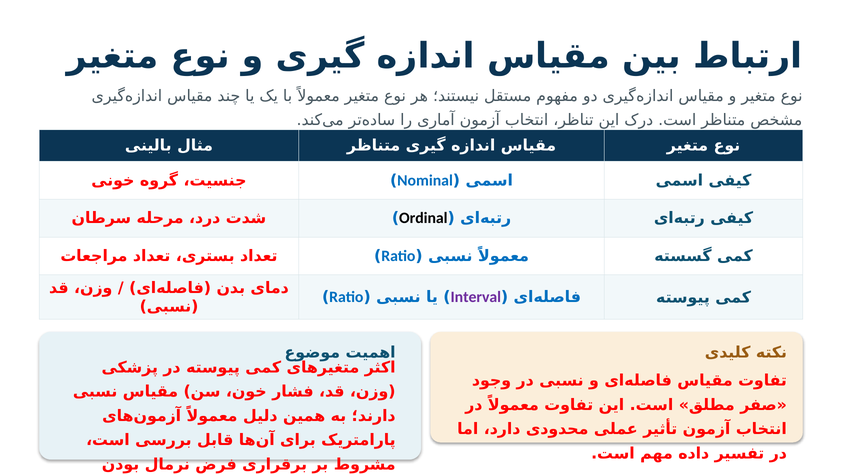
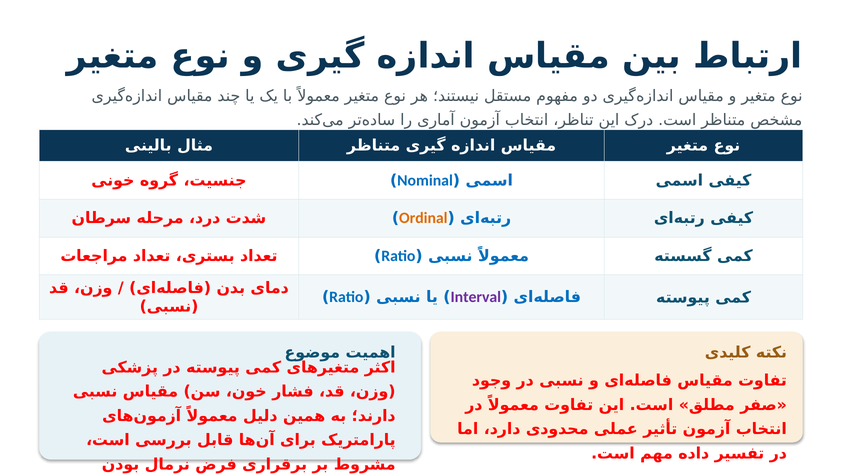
Ordinal colour: black -> orange (423, 218)
